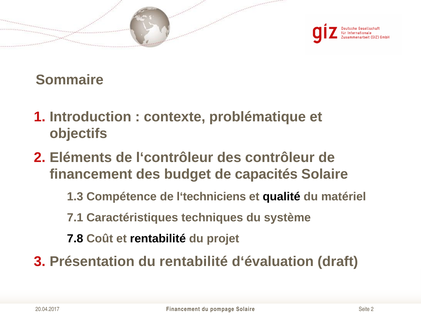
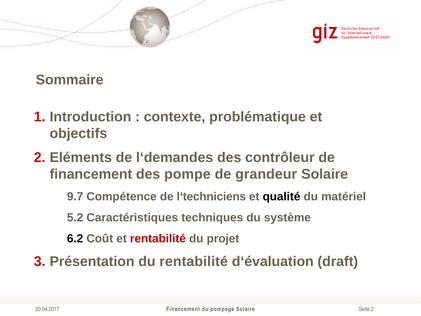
l‘contrôleur: l‘contrôleur -> l‘demandes (175, 157)
budget: budget -> pompe (187, 174)
capacités: capacités -> grandeur (266, 174)
1.3: 1.3 -> 9.7 (75, 196)
7.1: 7.1 -> 5.2 (75, 218)
7.8: 7.8 -> 6.2 (75, 239)
rentabilité colour: black -> red (158, 239)
